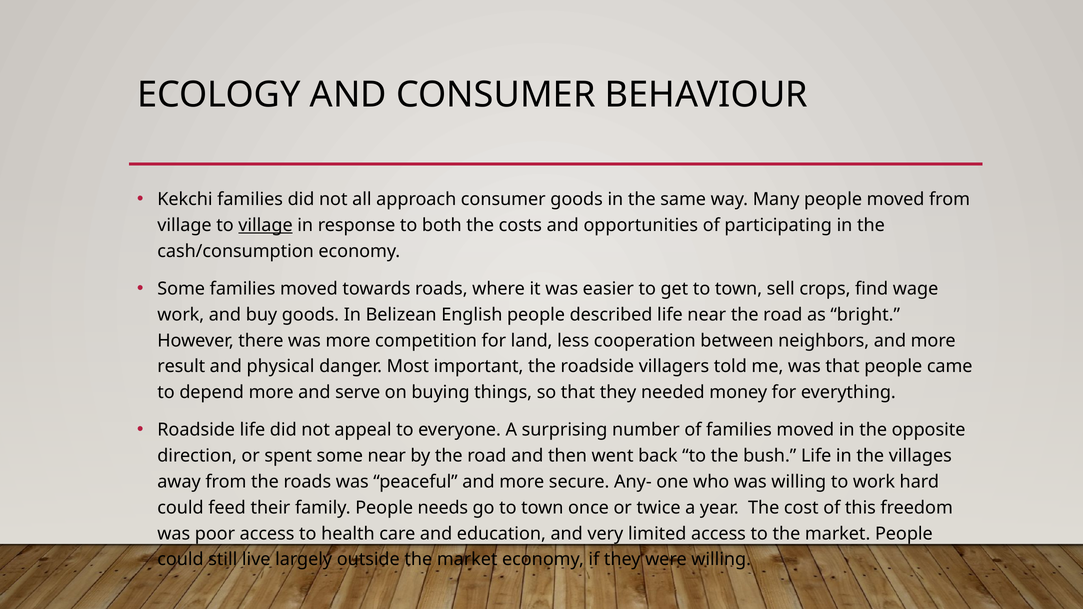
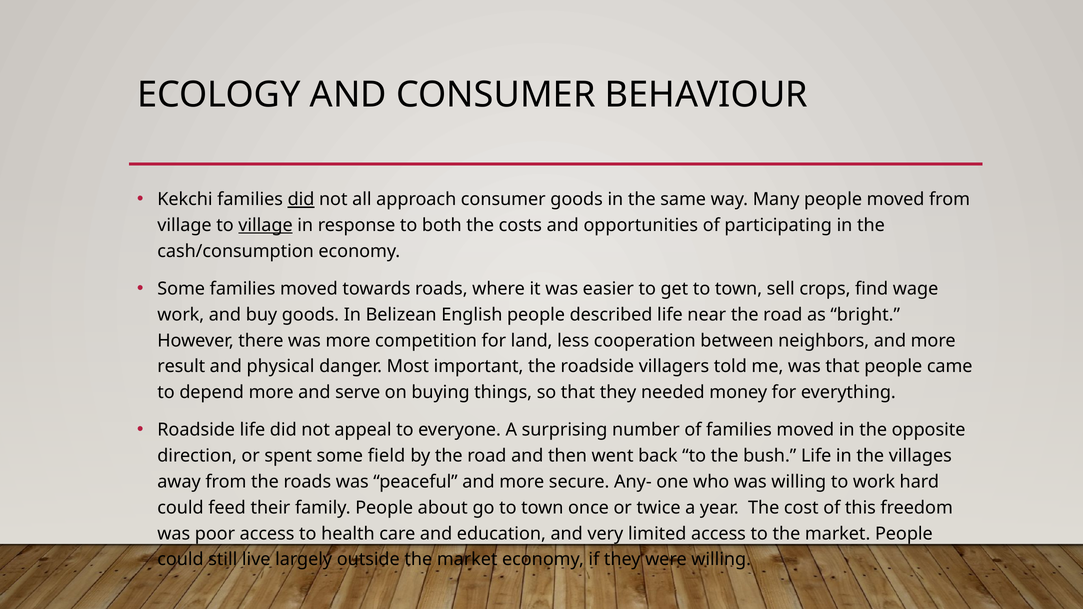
did underline: none -> present (301, 200)
some near: near -> field (387, 456)
needs: needs -> about (443, 508)
